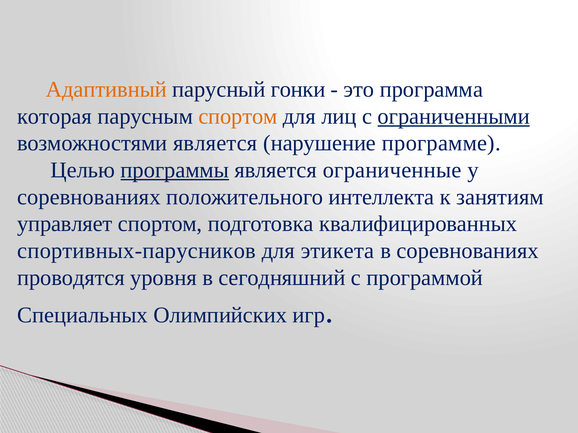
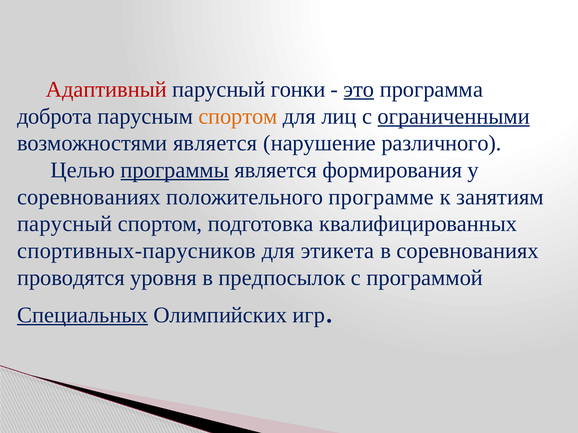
Адаптивный colour: orange -> red (106, 90)
это underline: none -> present (359, 90)
которая: которая -> доброта (55, 116)
программе: программе -> различного (441, 143)
ограниченные: ограниченные -> формирования (392, 170)
интеллекта: интеллекта -> программе (381, 197)
управляет: управляет -> парусный (65, 224)
сегодняшний: сегодняшний -> предпосылок (282, 278)
Специальных underline: none -> present (82, 315)
